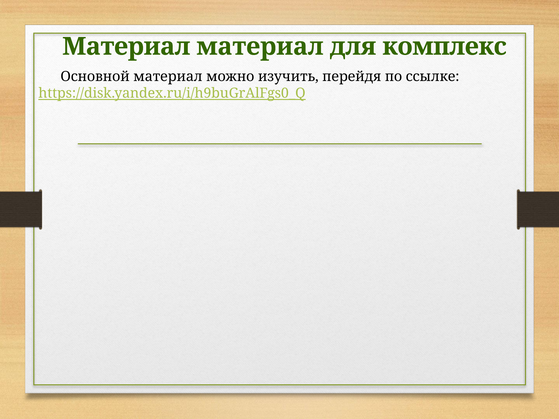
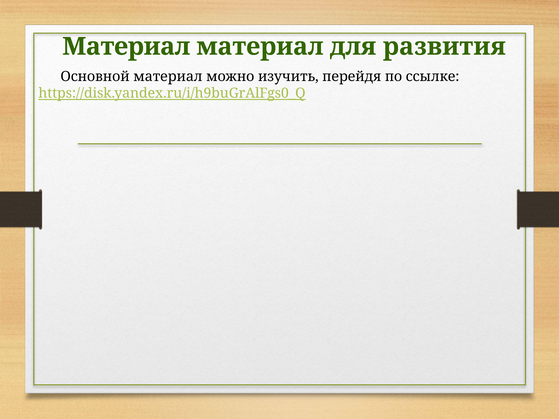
комплекс: комплекс -> развития (444, 47)
